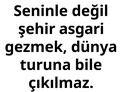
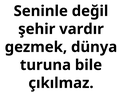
asgari: asgari -> vardır (82, 29)
